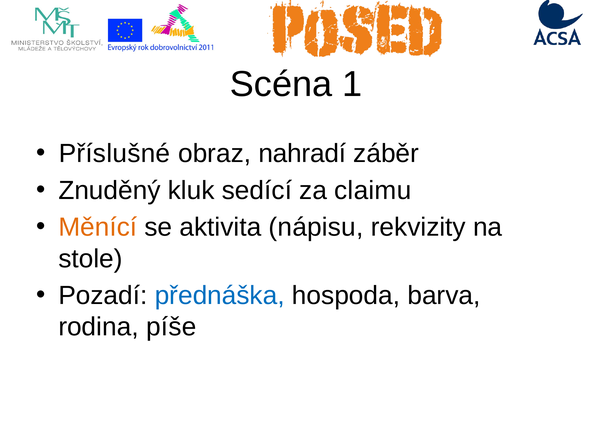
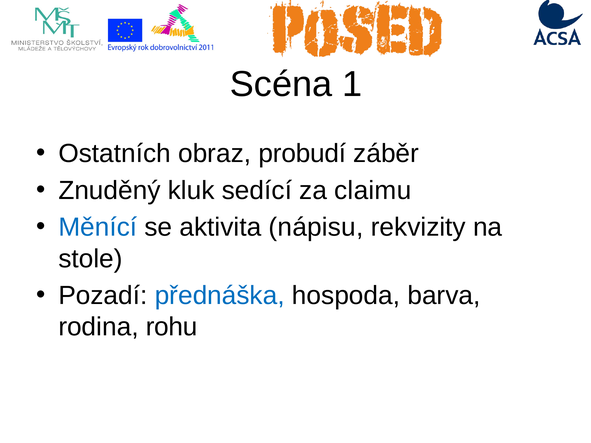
Příslušné: Příslušné -> Ostatních (115, 154)
nahradí: nahradí -> probudí (302, 154)
Měnící colour: orange -> blue (98, 227)
píše: píše -> rohu (172, 327)
